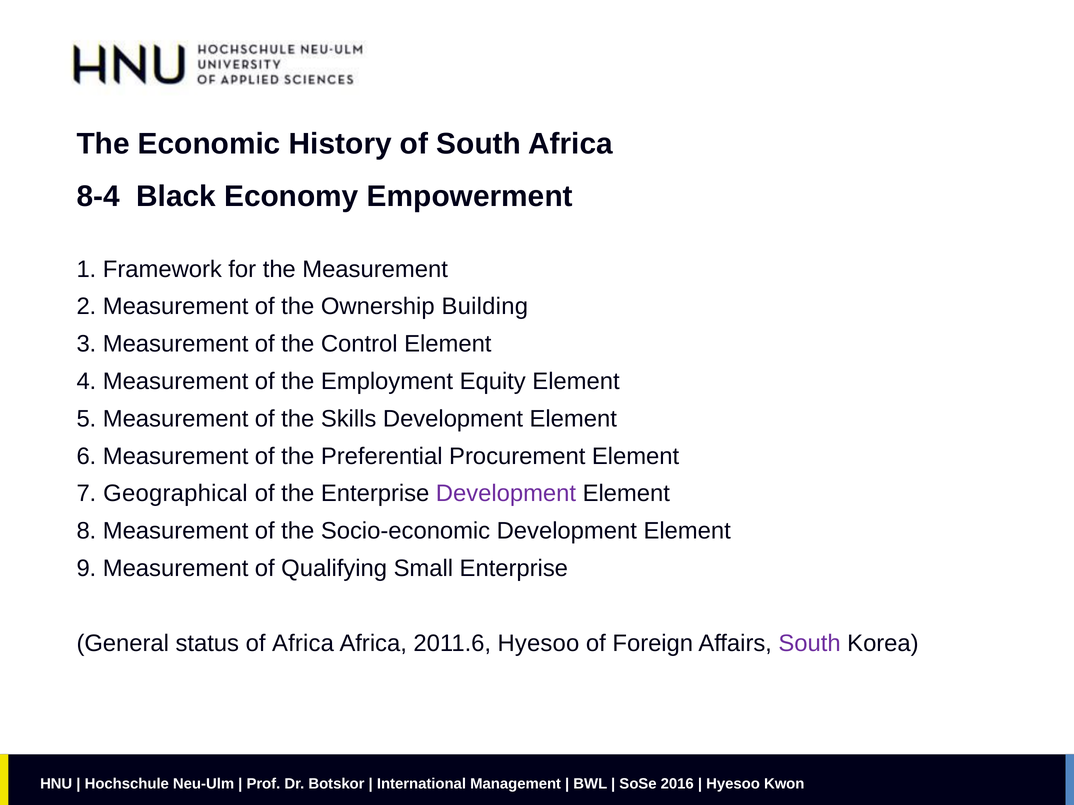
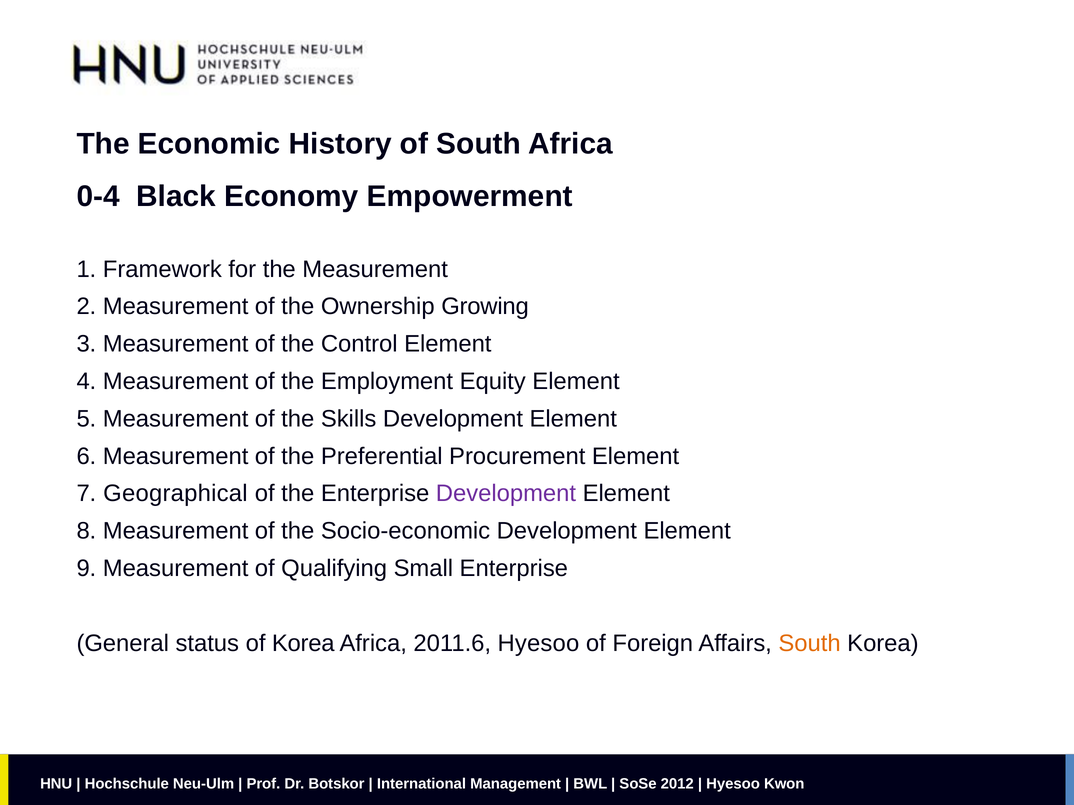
8-4: 8-4 -> 0-4 (98, 197)
Building: Building -> Growing (485, 307)
of Africa: Africa -> Korea (303, 644)
South colour: purple -> orange (810, 644)
2016: 2016 -> 2012 (677, 784)
